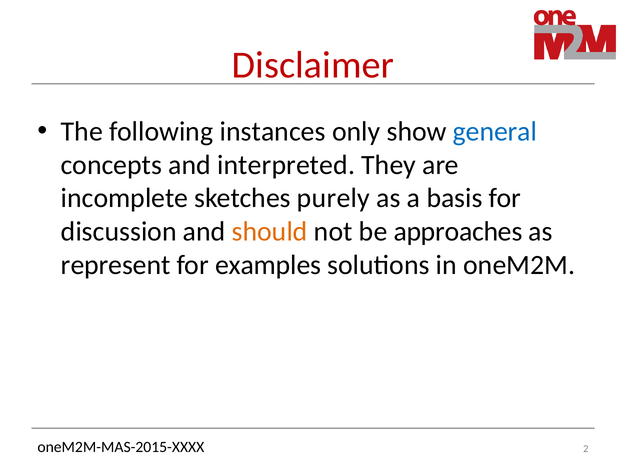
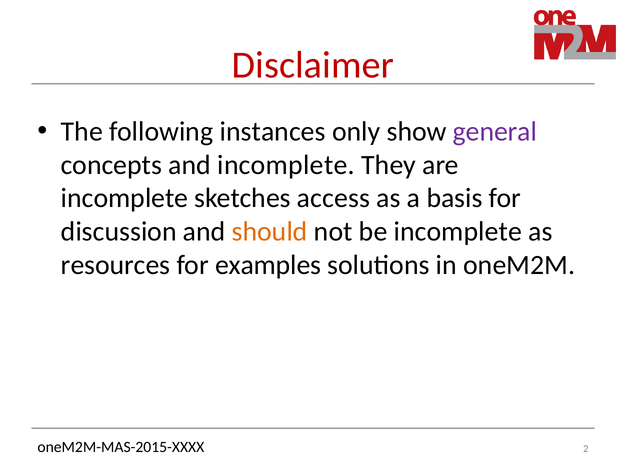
general colour: blue -> purple (495, 131)
and interpreted: interpreted -> incomplete (286, 165)
purely: purely -> access (333, 198)
be approaches: approaches -> incomplete (458, 231)
represent: represent -> resources (116, 265)
